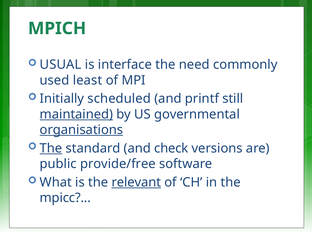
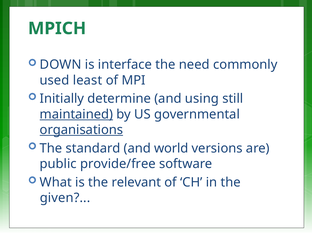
USUAL: USUAL -> DOWN (61, 65)
scheduled: scheduled -> determine (119, 99)
printf: printf -> using (202, 99)
The underline: present -> none (51, 148)
check: check -> world (171, 148)
relevant underline: present -> none (136, 182)
mpicc: mpicc -> given (65, 198)
